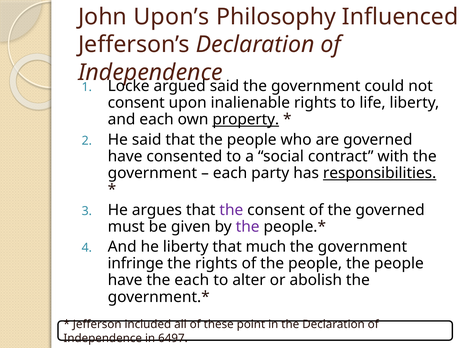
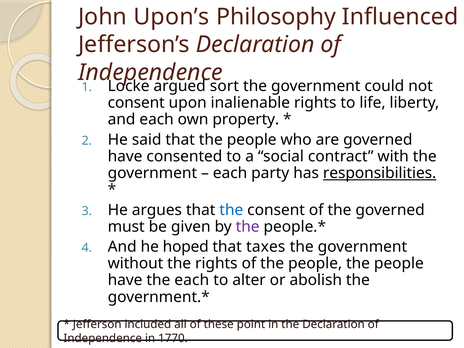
said: said -> sort (224, 86)
property underline: present -> none (246, 120)
the colour: purple -> blue (231, 210)
he liberty: liberty -> hoped (186, 247)
much: much -> taxes (266, 247)
infringe: infringe -> without (135, 264)
6497: 6497 -> 1770 (173, 338)
